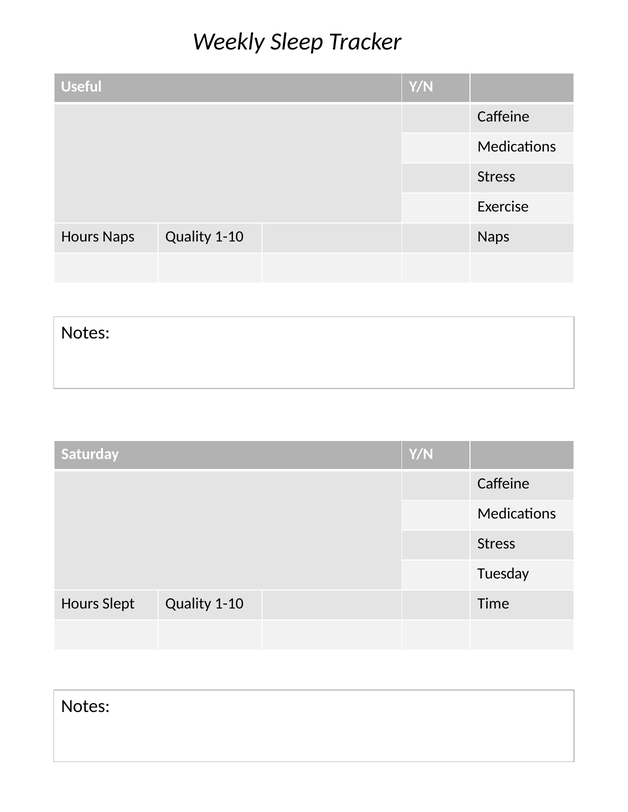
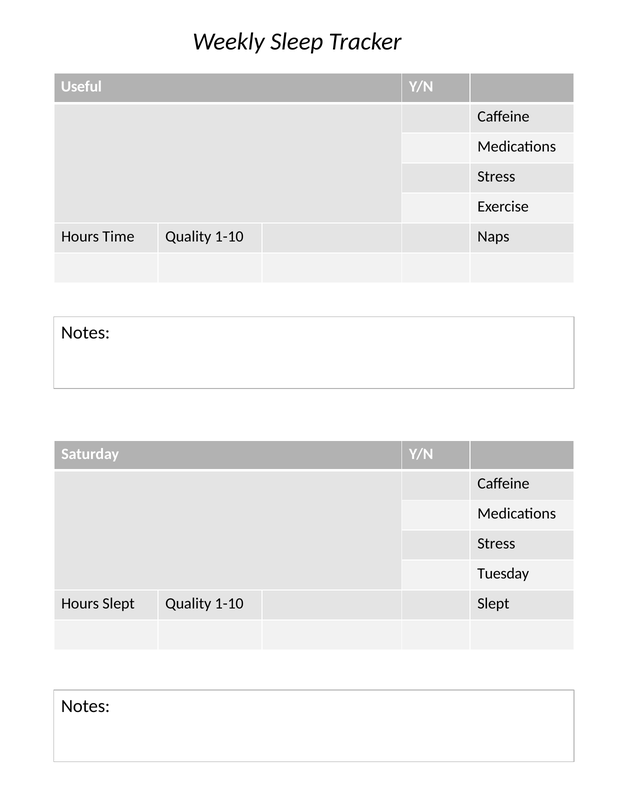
Hours Naps: Naps -> Time (119, 237)
1-10 Time: Time -> Slept (493, 604)
